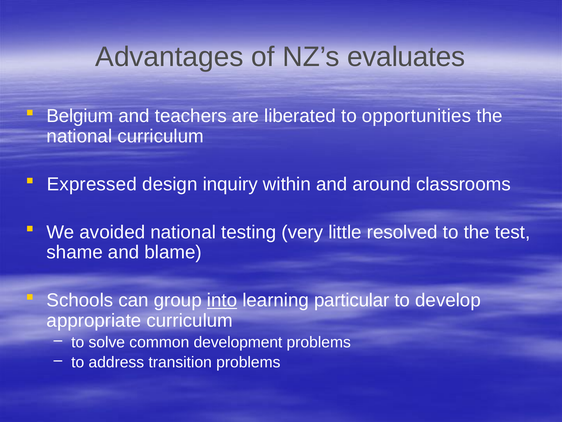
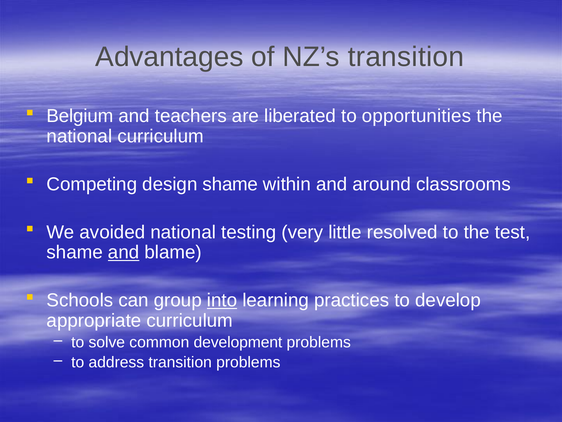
NZ’s evaluates: evaluates -> transition (406, 57)
Expressed: Expressed -> Competing (92, 184)
design inquiry: inquiry -> shame (230, 184)
and underline: none -> present (124, 252)
particular: particular -> practices (352, 300)
